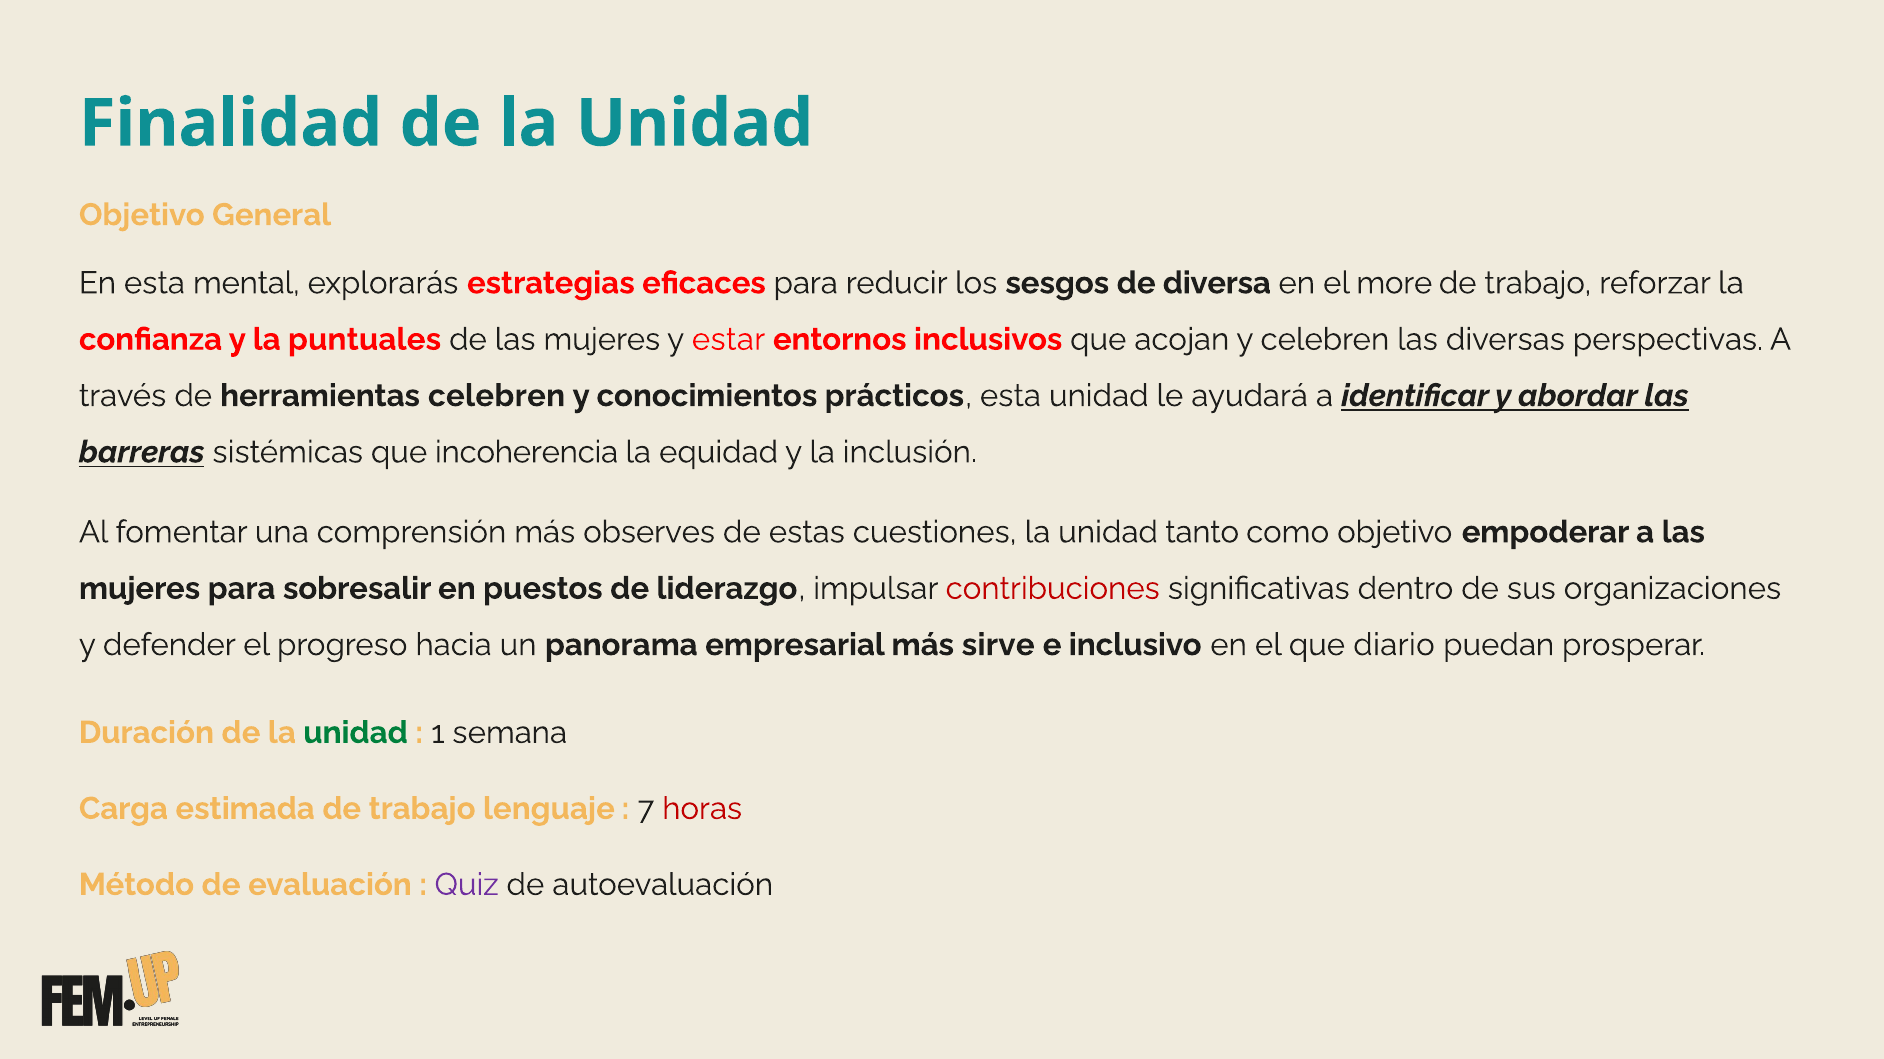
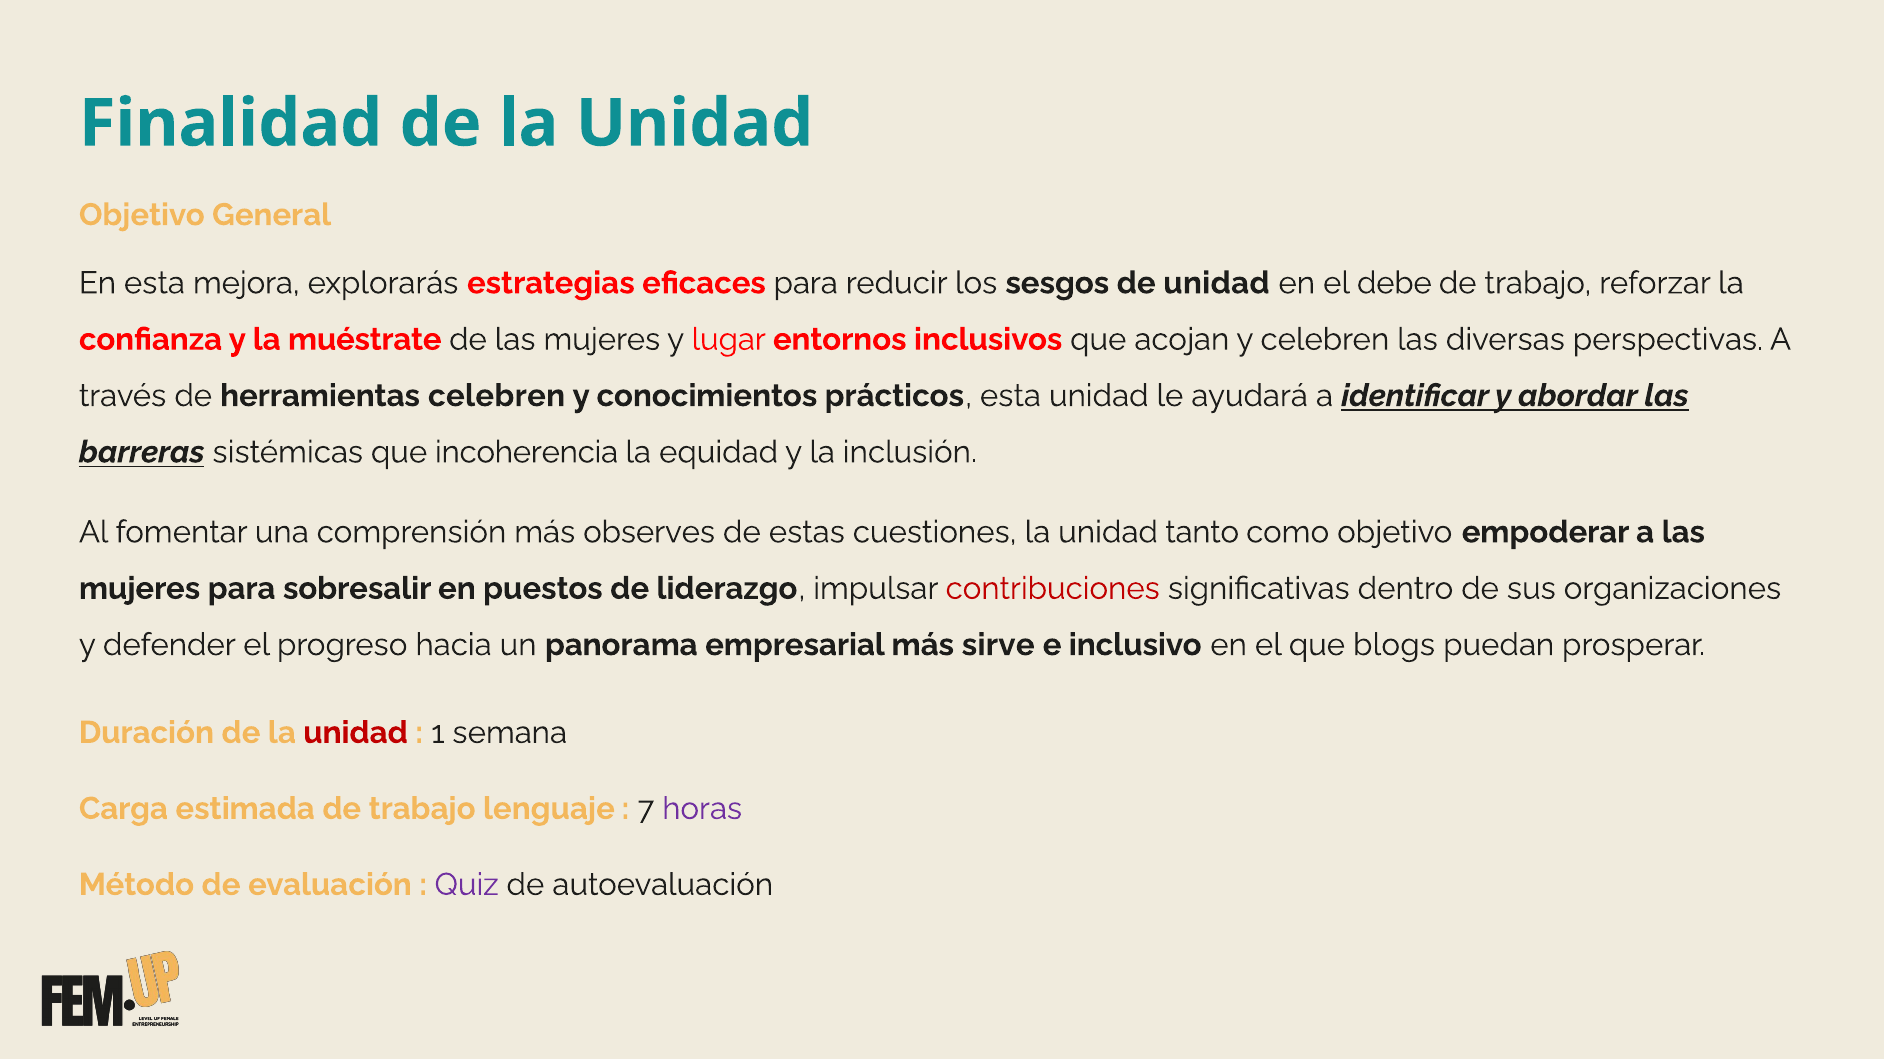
mental: mental -> mejora (246, 283)
de diversa: diversa -> unidad (1216, 283)
more: more -> debe (1394, 283)
puntuales: puntuales -> muéstrate (365, 340)
estar: estar -> lugar (729, 340)
diario: diario -> blogs (1394, 645)
unidad colour: green -> red (356, 733)
horas colour: red -> purple (702, 809)
